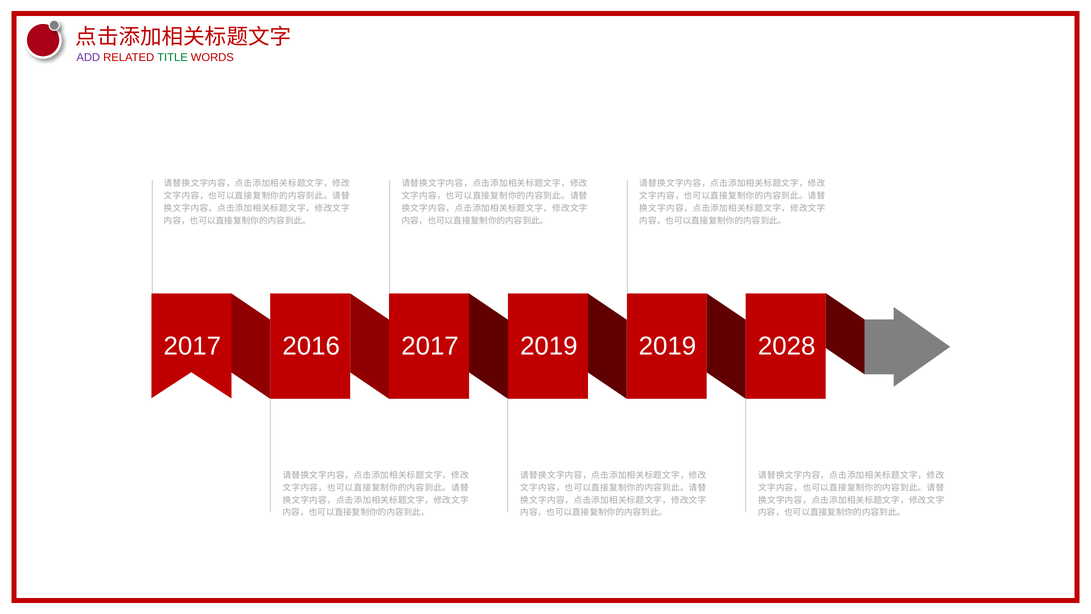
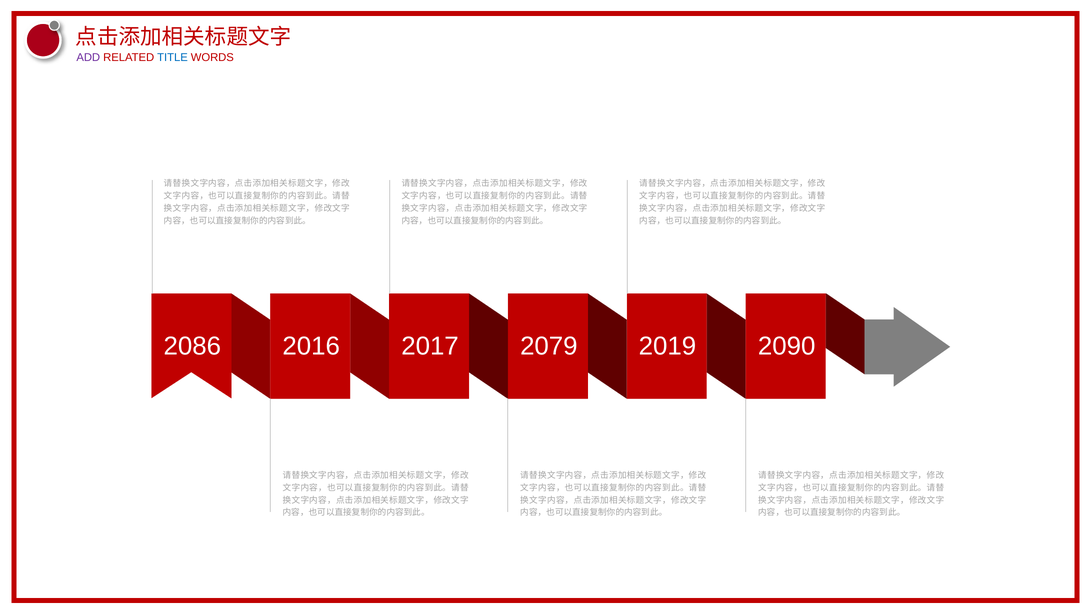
TITLE colour: green -> blue (172, 57)
2017: 2017 -> 2086 (192, 346)
2017 2019: 2019 -> 2079 (549, 346)
2028: 2028 -> 2090 (787, 346)
